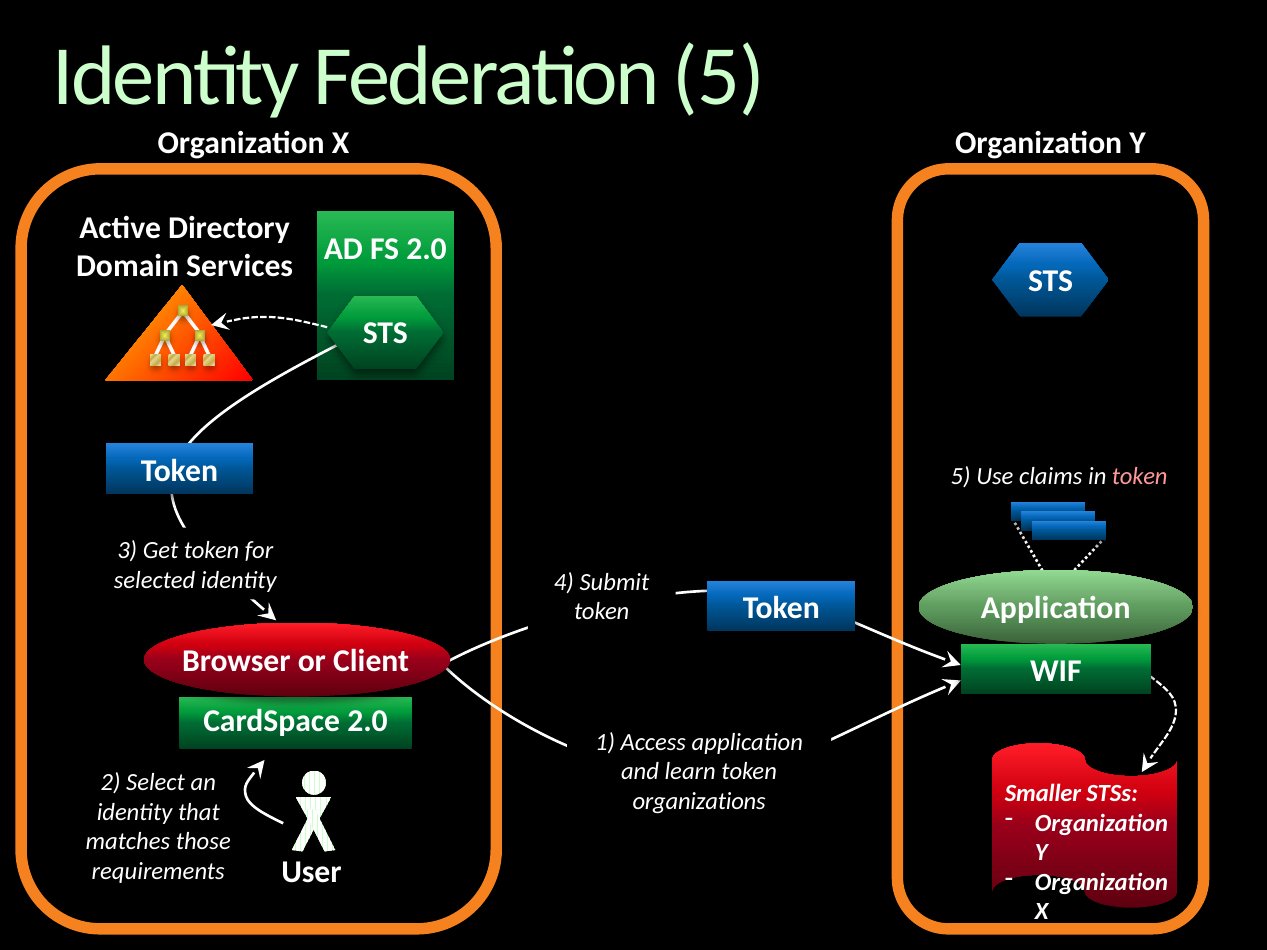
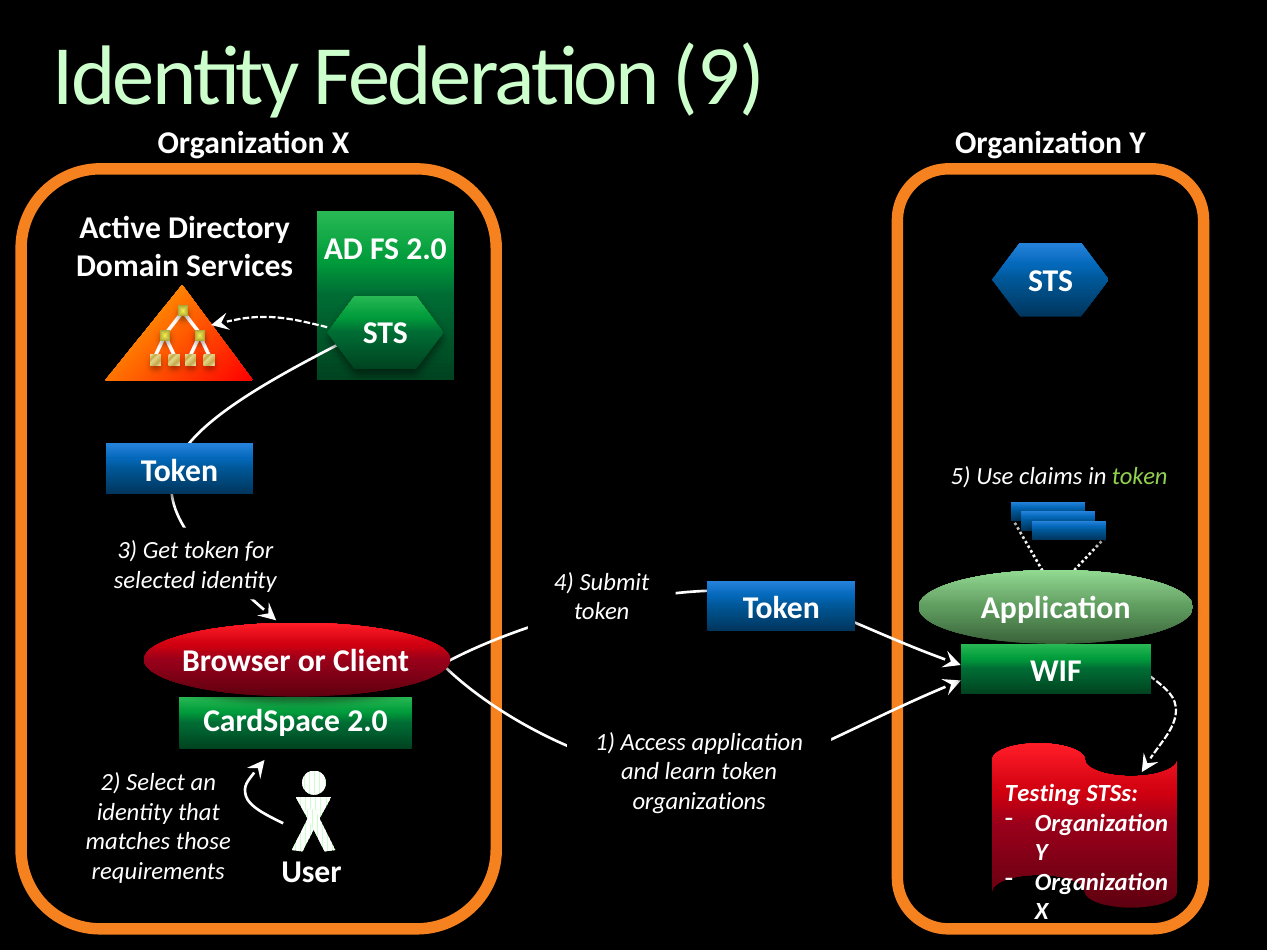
Federation 5: 5 -> 9 (719, 77)
token colour: pink -> light green (1140, 477)
Smaller: Smaller -> Testing (1043, 794)
